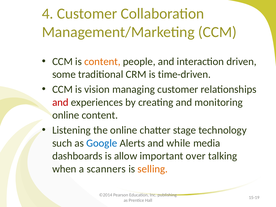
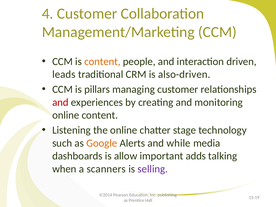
some: some -> leads (64, 74)
time-driven: time-driven -> also-driven (184, 74)
vision: vision -> pillars (97, 89)
Google colour: blue -> orange (102, 143)
over: over -> adds (196, 156)
selling colour: orange -> purple (153, 169)
